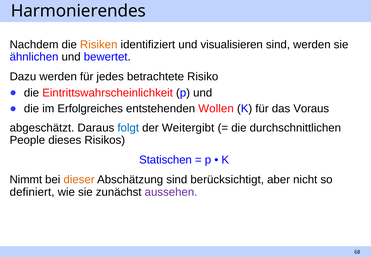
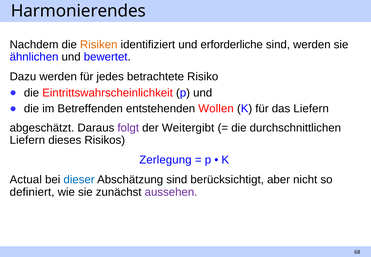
visualisieren: visualisieren -> erforderliche (232, 44)
Erfolgreiches: Erfolgreiches -> Betreffenden (90, 109)
das Voraus: Voraus -> Liefern (311, 109)
folgt colour: blue -> purple (128, 128)
People: People -> Liefern (27, 140)
Statischen: Statischen -> Zerlegung (165, 160)
Nimmt: Nimmt -> Actual (26, 180)
dieser colour: orange -> blue (79, 180)
